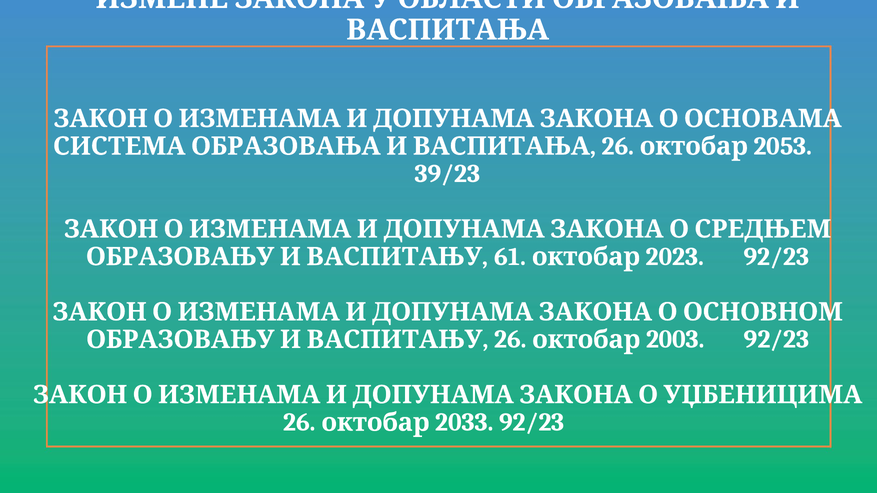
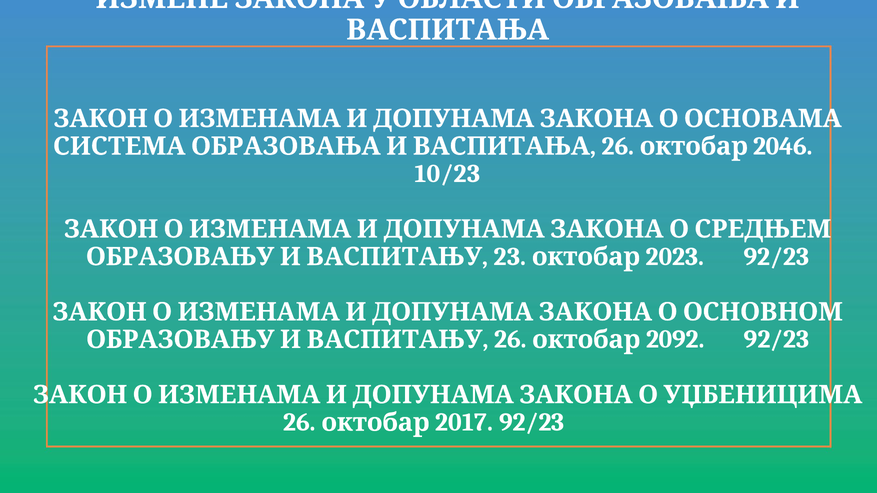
2053: 2053 -> 2046 (783, 146)
39/23: 39/23 -> 10/23 (447, 174)
61: 61 -> 23 (510, 257)
2003: 2003 -> 2092 (675, 340)
2033: 2033 -> 2017 (464, 423)
